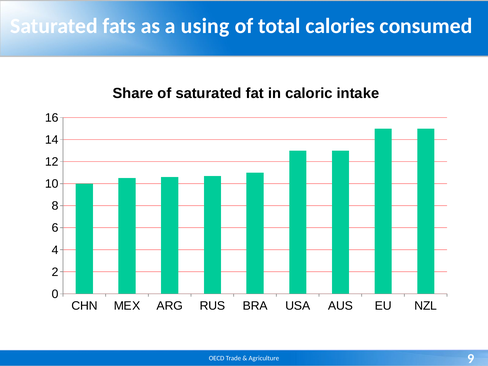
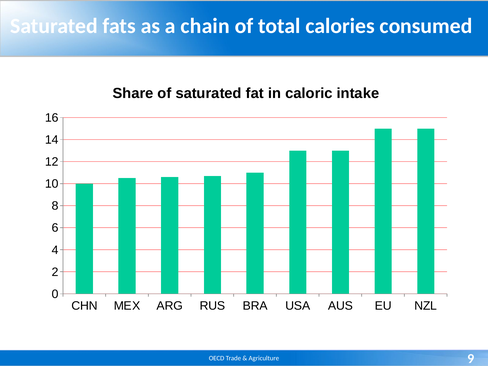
using: using -> chain (205, 26)
